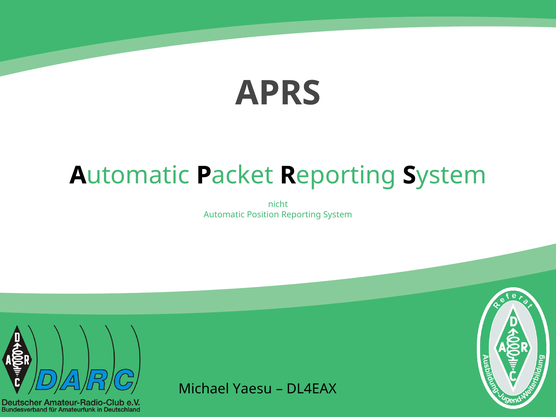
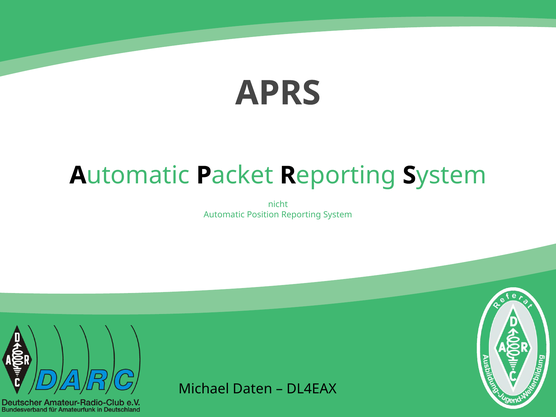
Yaesu: Yaesu -> Daten (252, 389)
